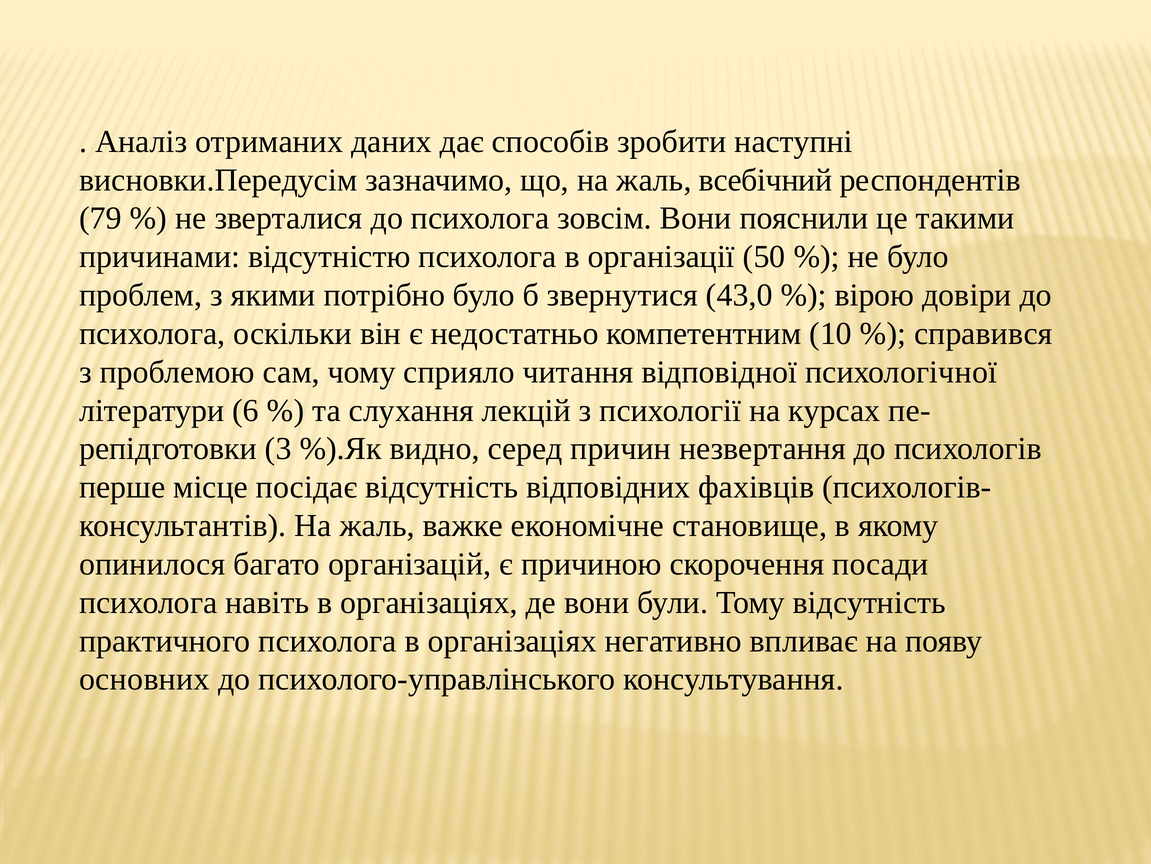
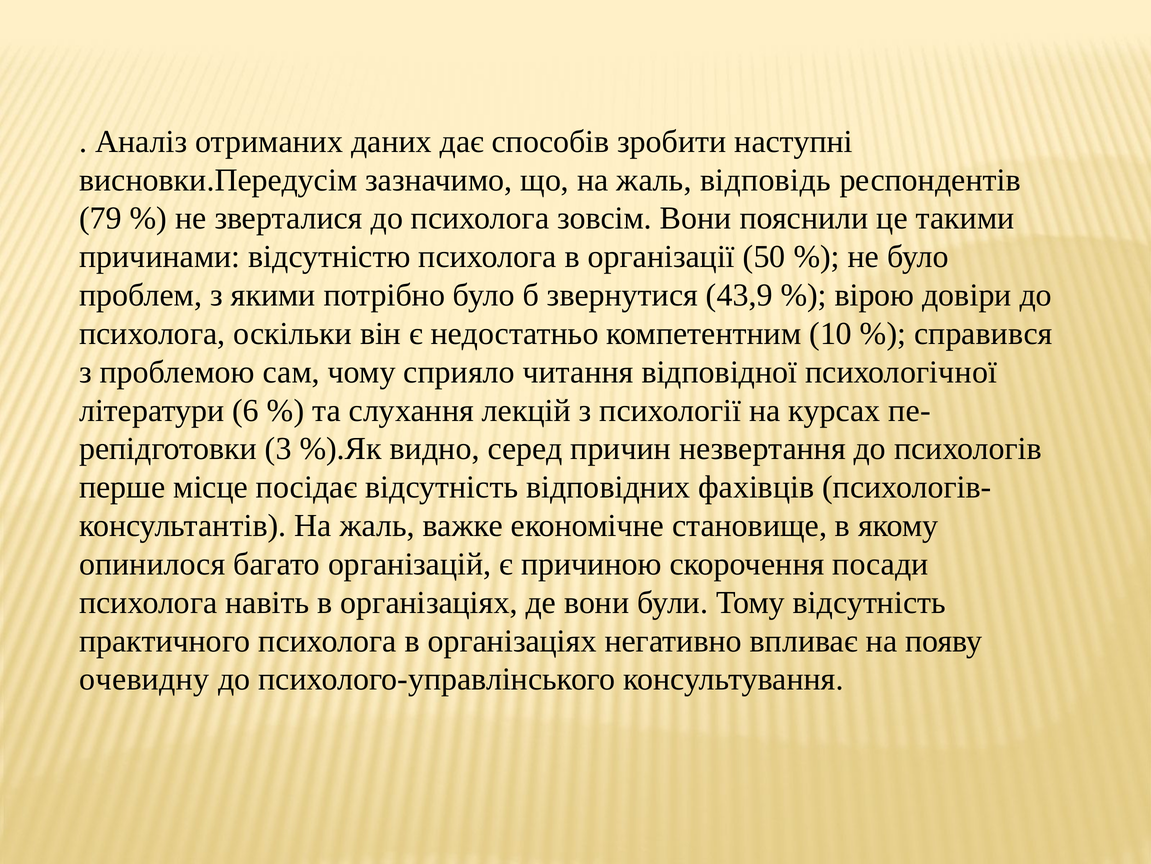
всебічний: всебічний -> відповідь (765, 180)
43,0: 43,0 -> 43,9 (739, 295)
основних: основних -> очевидну (144, 679)
